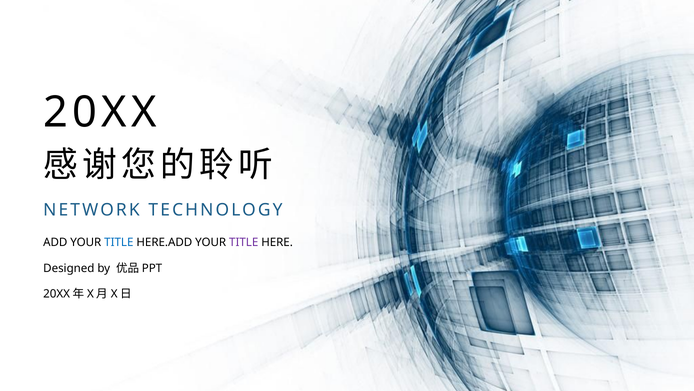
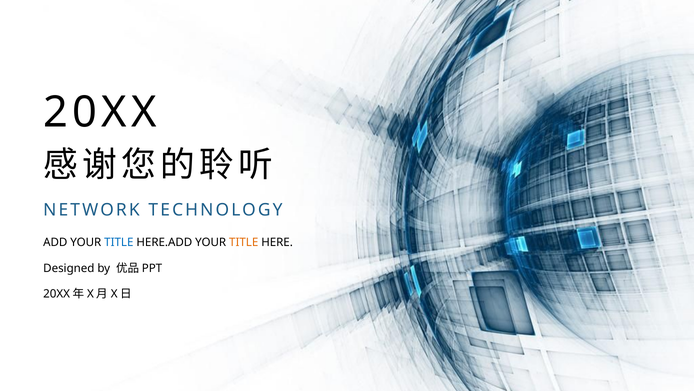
TITLE colour: purple -> orange (244, 242)
